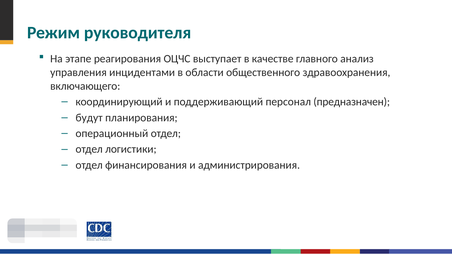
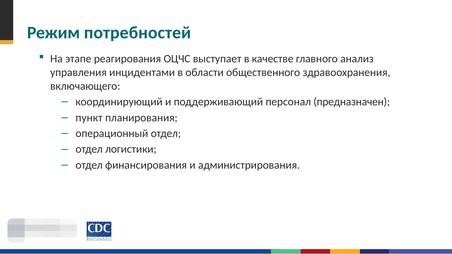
руководителя: руководителя -> потребностей (137, 33)
будут: будут -> пункт (89, 118)
